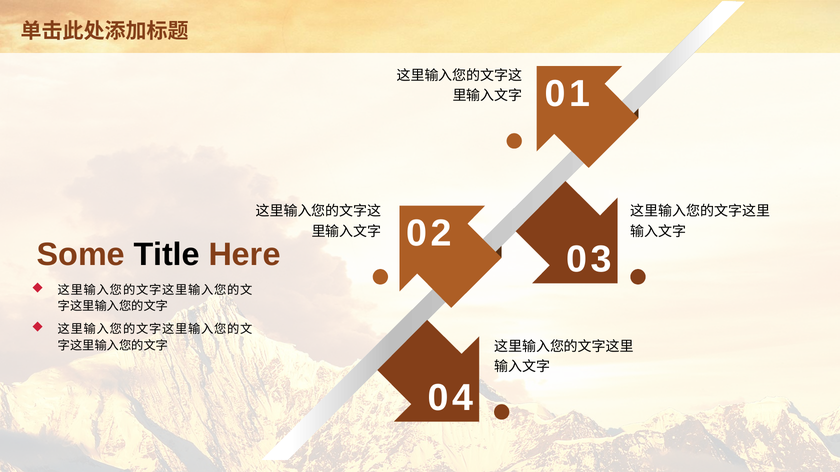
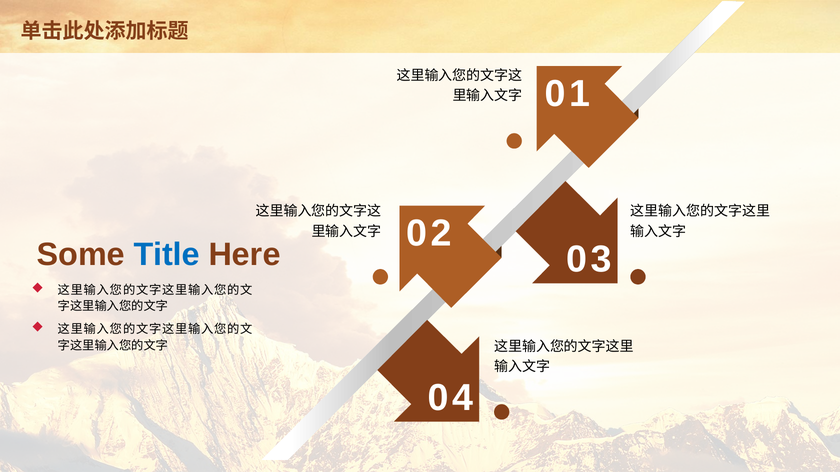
Title colour: black -> blue (167, 255)
